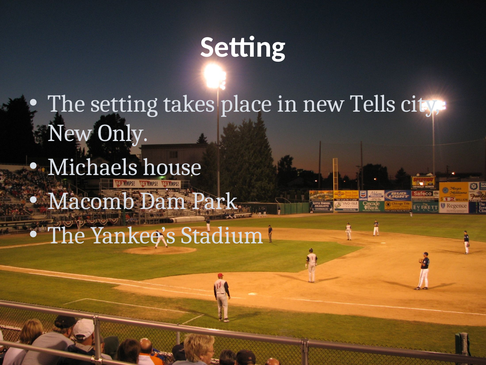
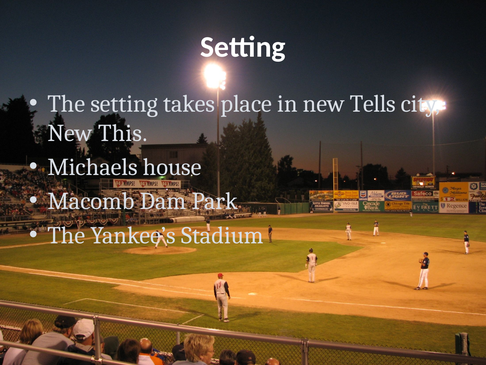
Only: Only -> This (123, 133)
